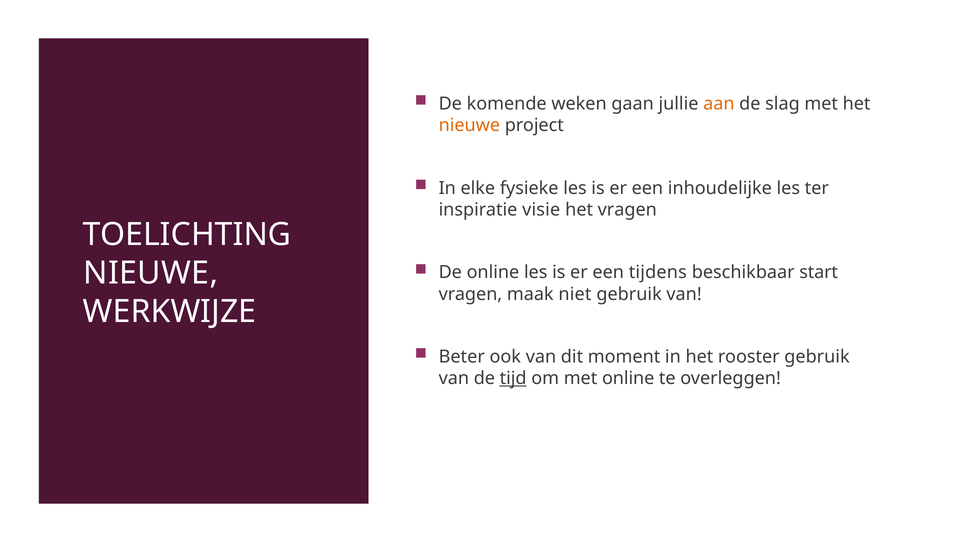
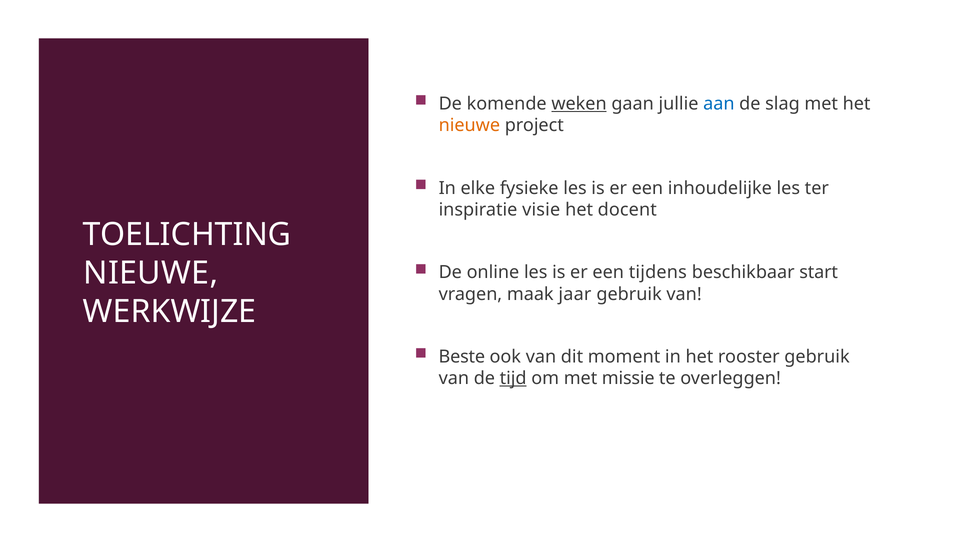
weken underline: none -> present (579, 104)
aan colour: orange -> blue (719, 104)
het vragen: vragen -> docent (627, 210)
niet: niet -> jaar (575, 294)
Beter: Beter -> Beste (462, 356)
met online: online -> missie (628, 378)
